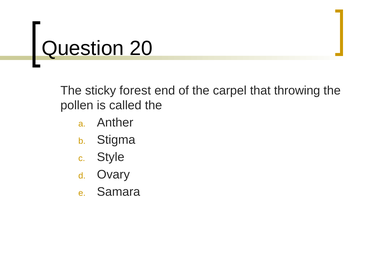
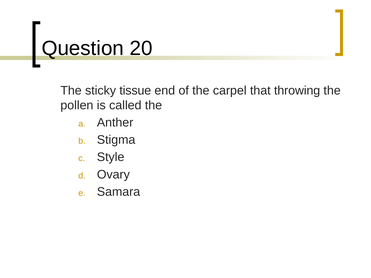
forest: forest -> tissue (135, 91)
